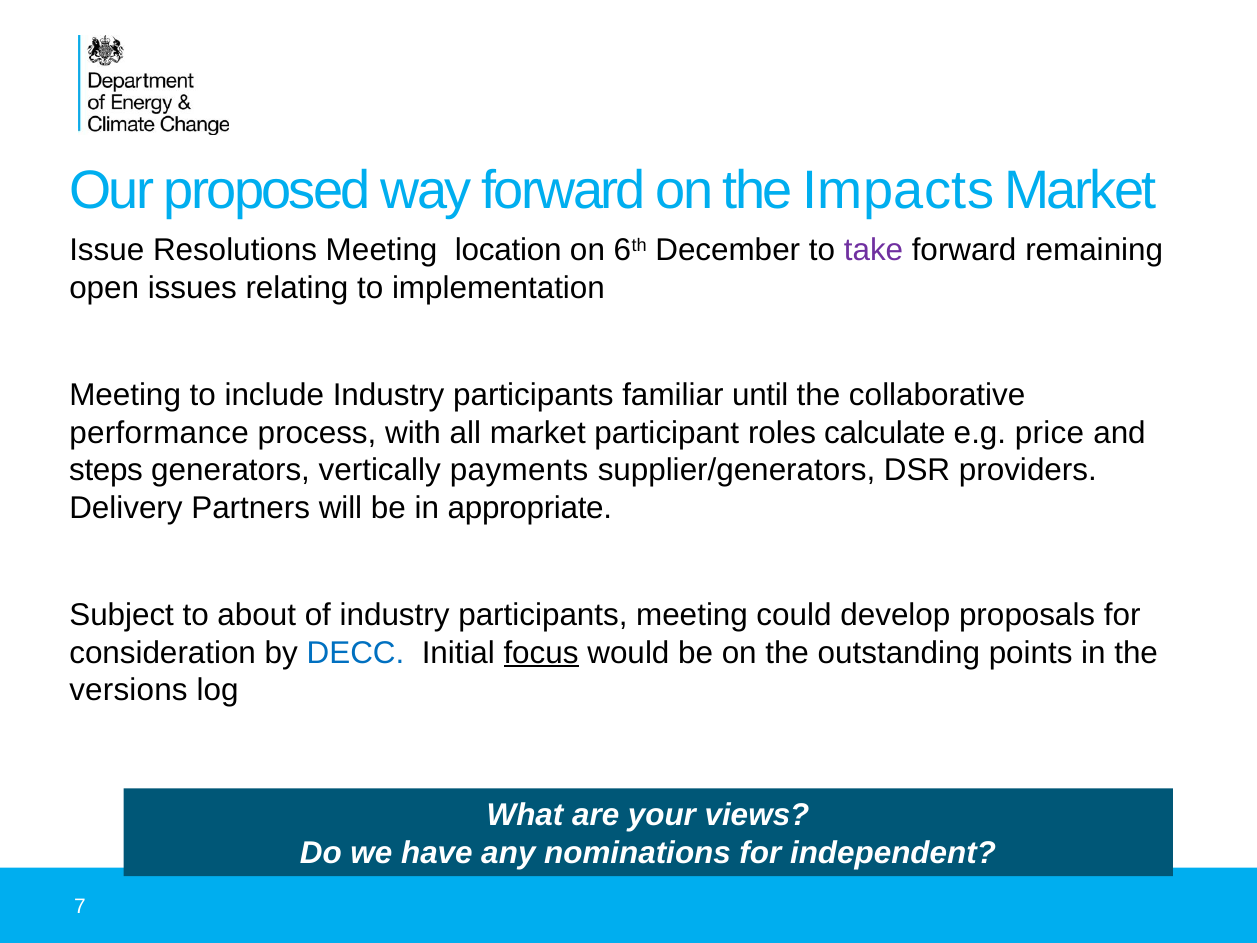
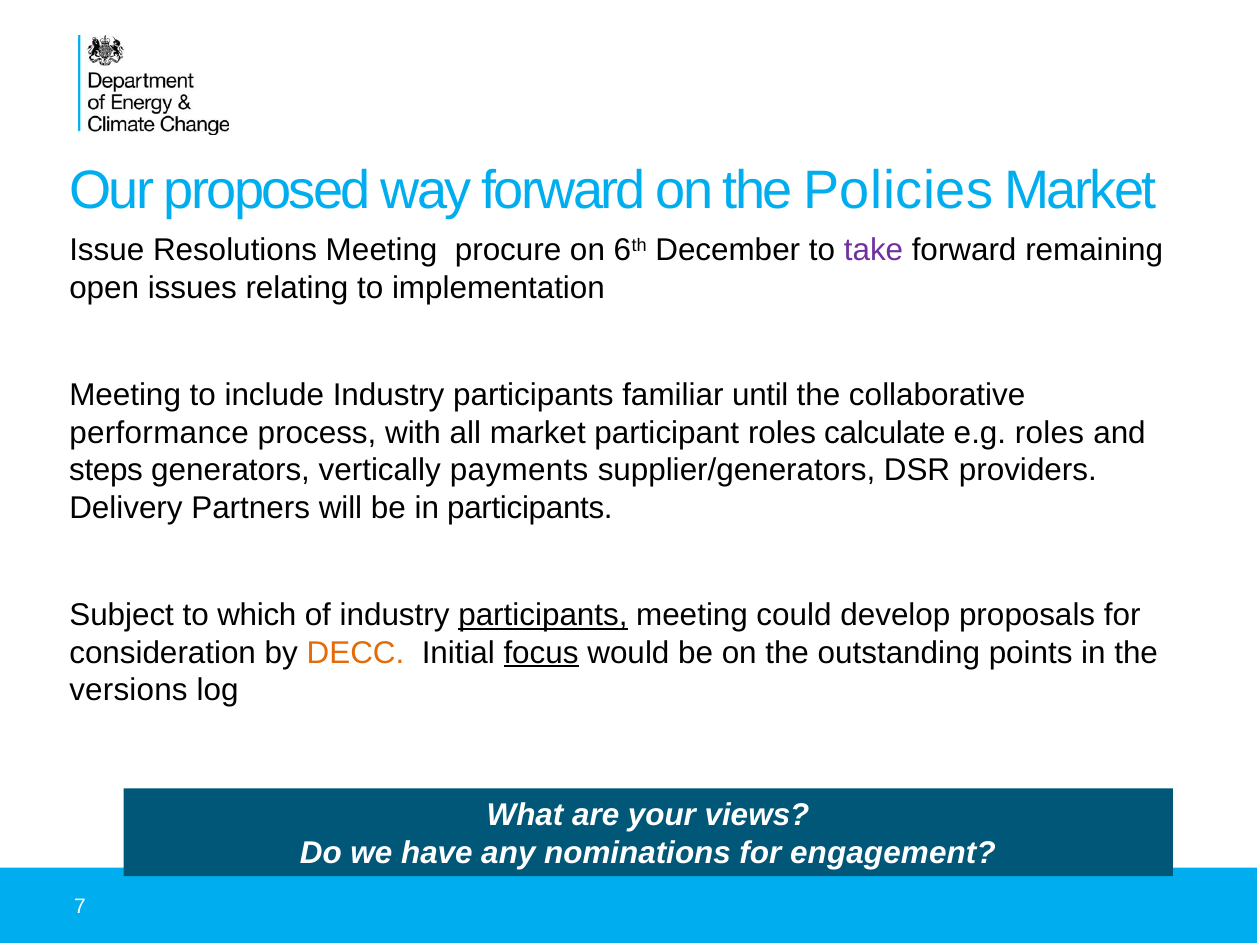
Impacts: Impacts -> Policies (898, 191)
location: location -> procure (508, 250)
e.g price: price -> roles (1049, 433)
in appropriate: appropriate -> participants (530, 508)
about: about -> which (257, 615)
participants underline: none -> present (543, 615)
DECC colour: blue -> orange (356, 653)
independent: independent -> engagement (893, 853)
